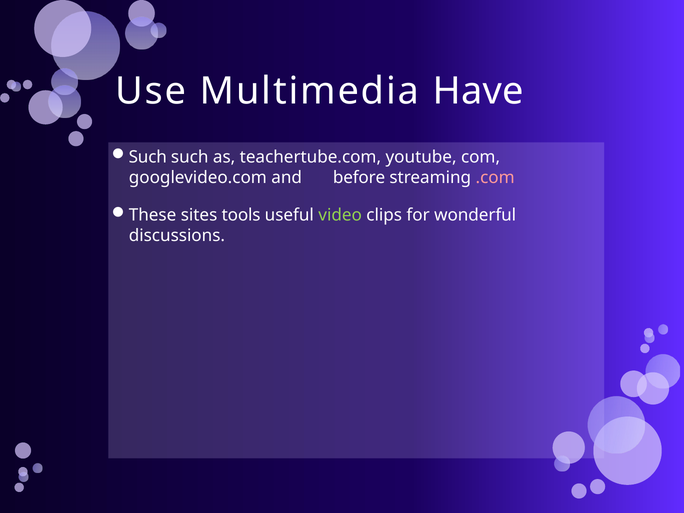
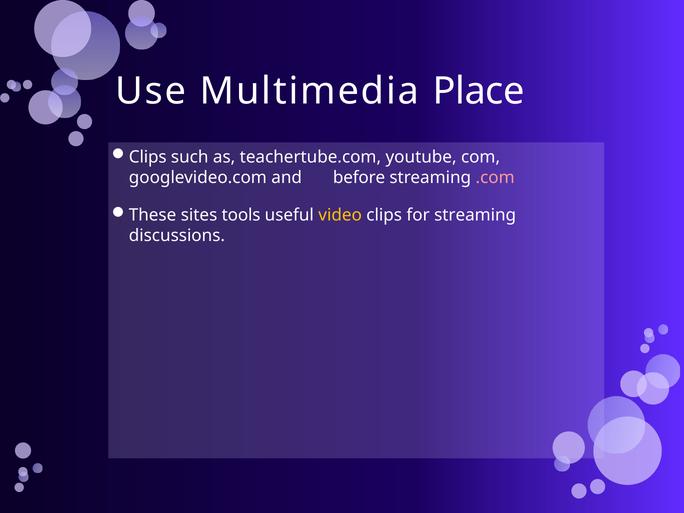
Have: Have -> Place (479, 91)
Such: Such -> Clips (148, 157)
video colour: light green -> yellow (340, 215)
for wonderful: wonderful -> streaming (475, 215)
